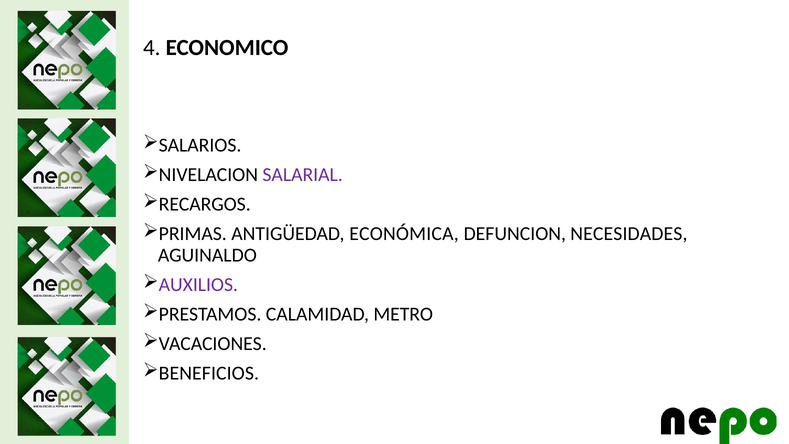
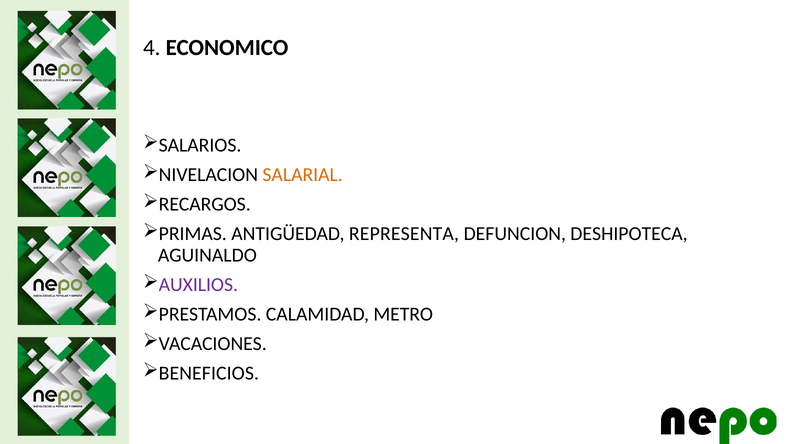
SALARIAL colour: purple -> orange (303, 175)
ECONÓMICA: ECONÓMICA -> REPRESENTA (404, 234)
NECESIDADES: NECESIDADES -> DESHIPOTECA (629, 234)
